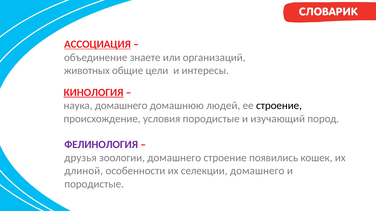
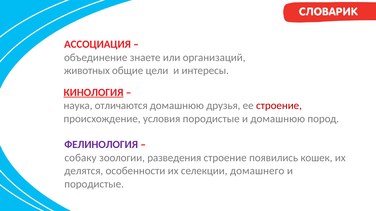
АССОЦИАЦИЯ underline: present -> none (97, 44)
наука домашнего: домашнего -> отличаются (121, 106)
людей: людей -> друзья (223, 106)
строение colour: black -> red (279, 106)
и изучающий: изучающий -> домашнюю (278, 119)
друзья: друзья -> собаку (80, 158)
зоологии домашнего: домашнего -> разведения (174, 158)
длиной: длиной -> делятся (84, 171)
